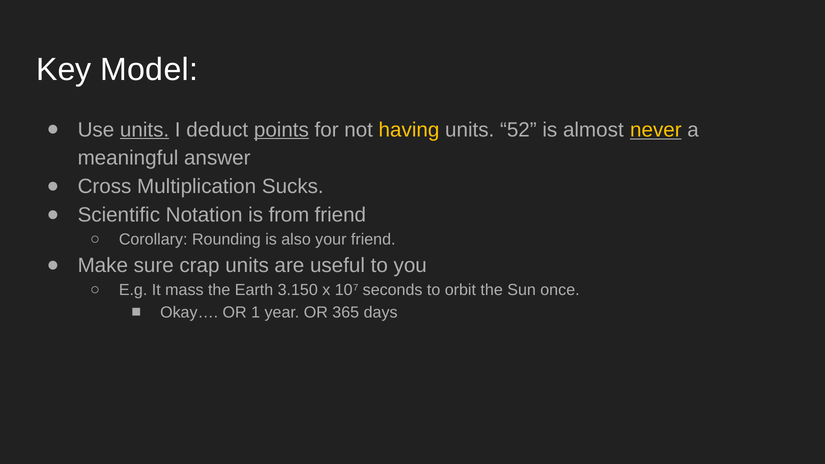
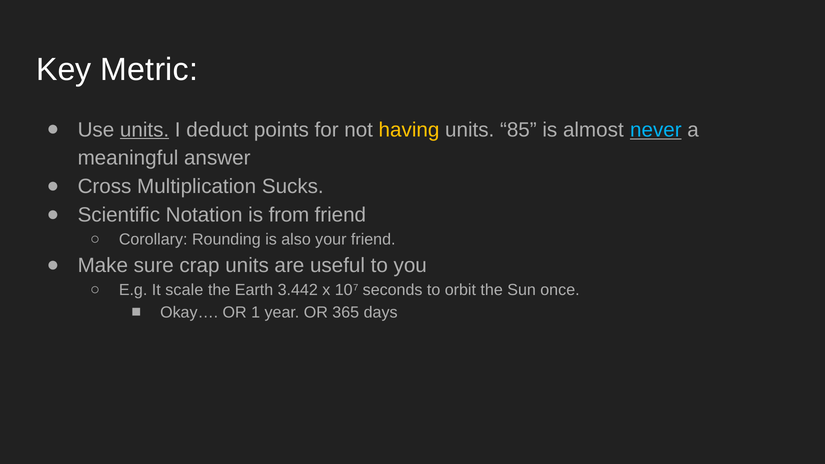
Model: Model -> Metric (149, 70)
points underline: present -> none (281, 130)
52: 52 -> 85 (518, 130)
never colour: yellow -> light blue (656, 130)
mass: mass -> scale (184, 290)
3.150: 3.150 -> 3.442 (298, 290)
